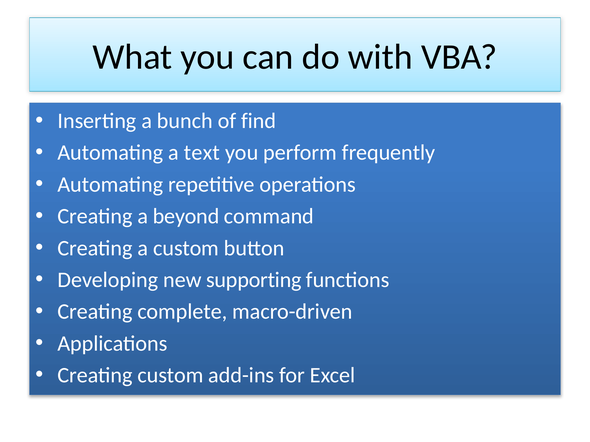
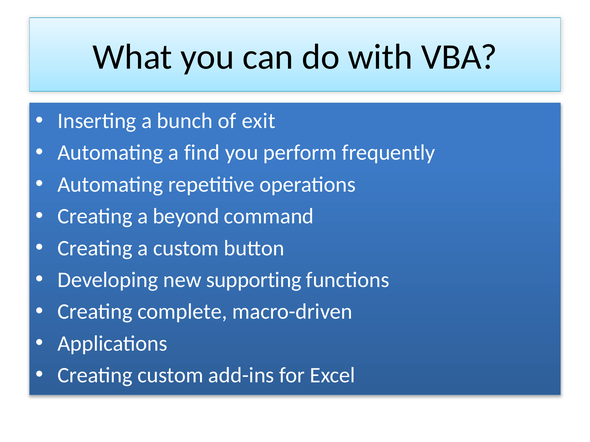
find: find -> exit (259, 121)
text: text -> find (202, 153)
